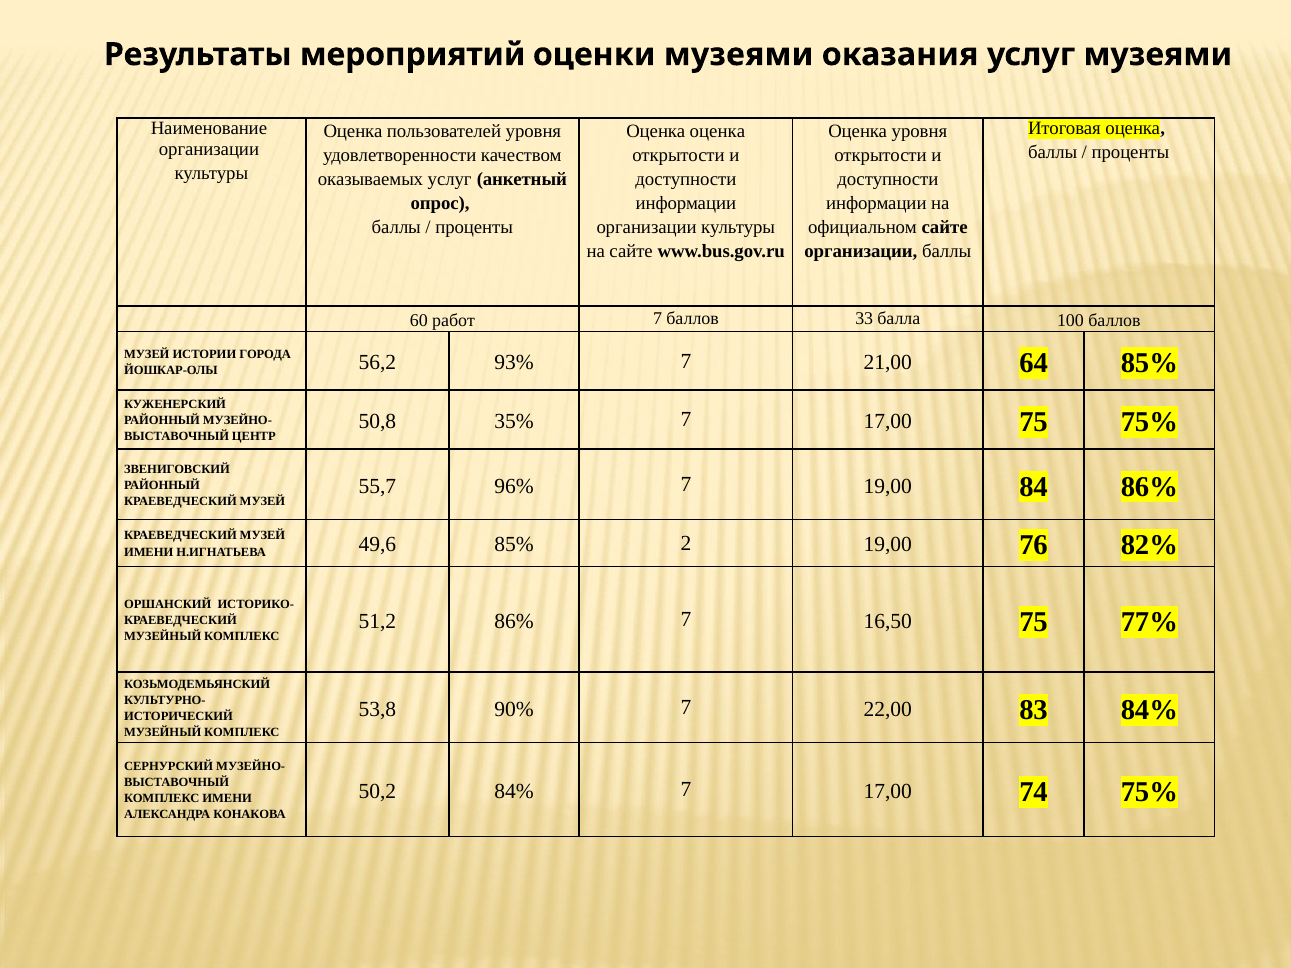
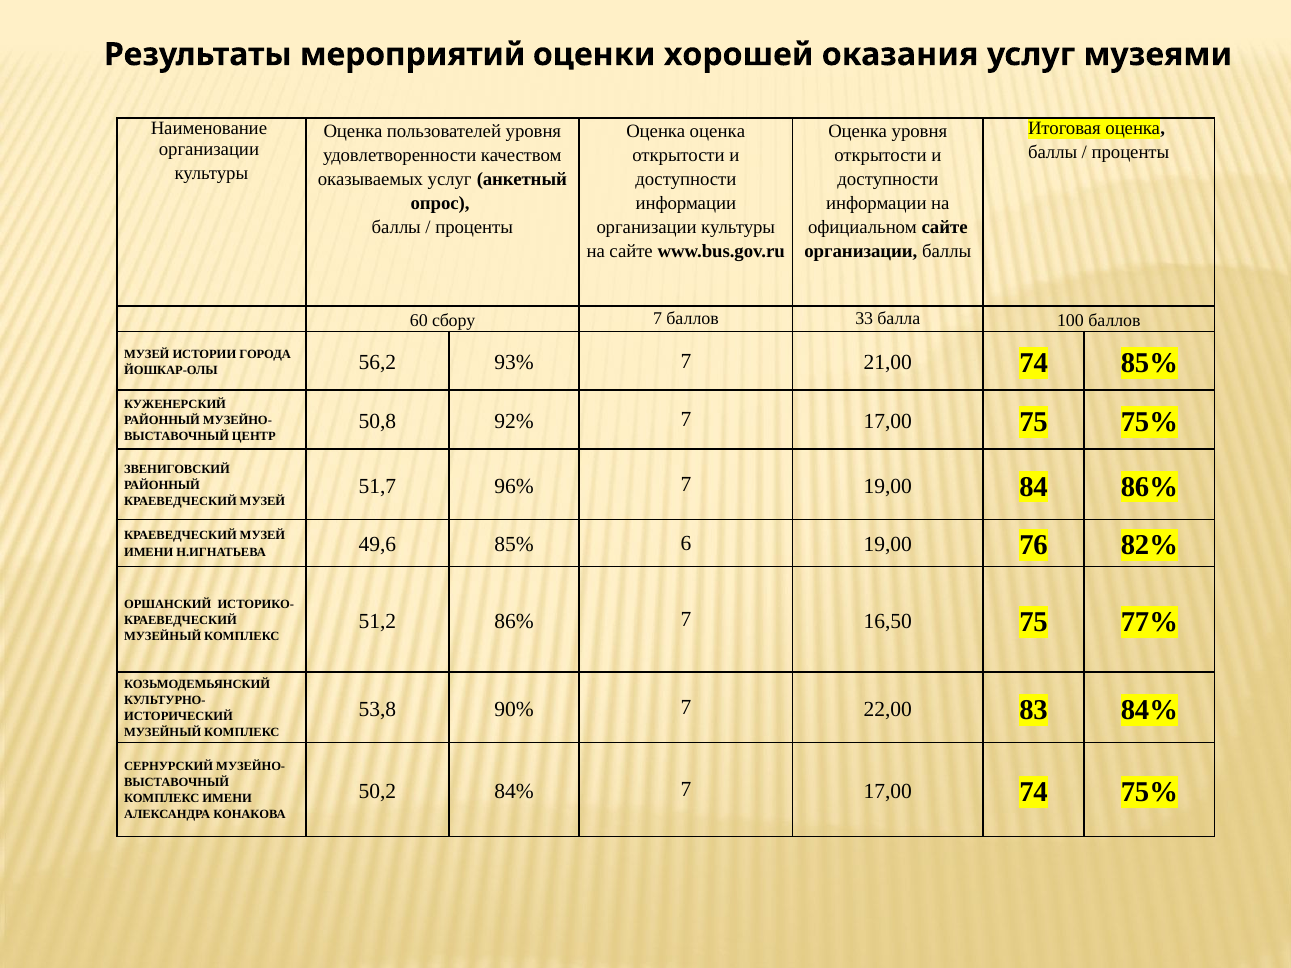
оценки музеями: музеями -> хорошей (739, 55)
работ: работ -> сбору (454, 320)
21,00 64: 64 -> 74 (1034, 364)
35%: 35% -> 92% (514, 422)
55,7: 55,7 -> 51,7 (377, 486)
2: 2 -> 6 (686, 543)
